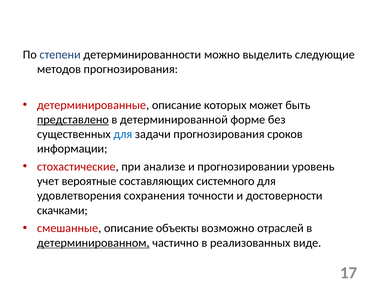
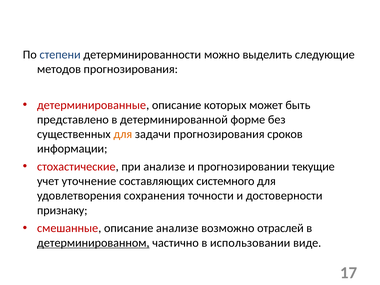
представлено underline: present -> none (73, 120)
для colour: blue -> orange (123, 134)
уровень: уровень -> текущие (313, 167)
вероятные: вероятные -> уточнение (89, 181)
скачками: скачками -> признаку (62, 210)
описание объекты: объекты -> анализе (177, 228)
реализованных: реализованных -> использовании (250, 243)
